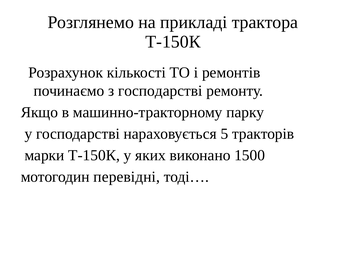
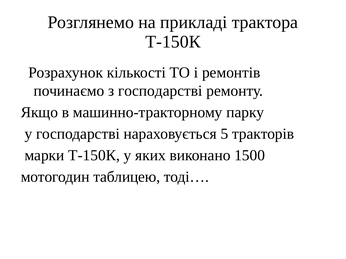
перевідні: перевідні -> таблицею (127, 177)
